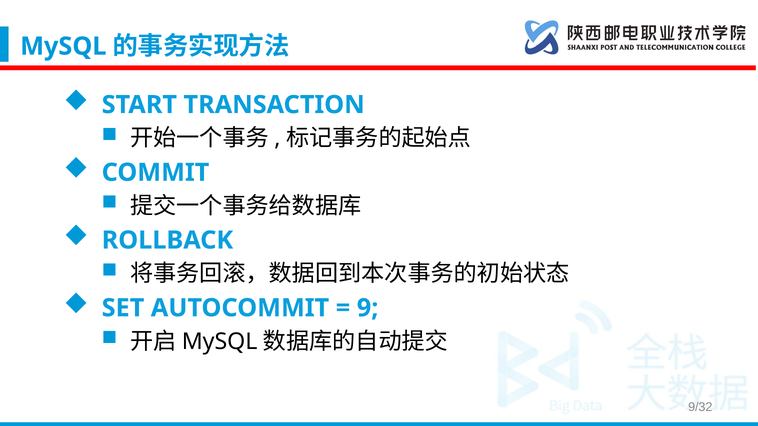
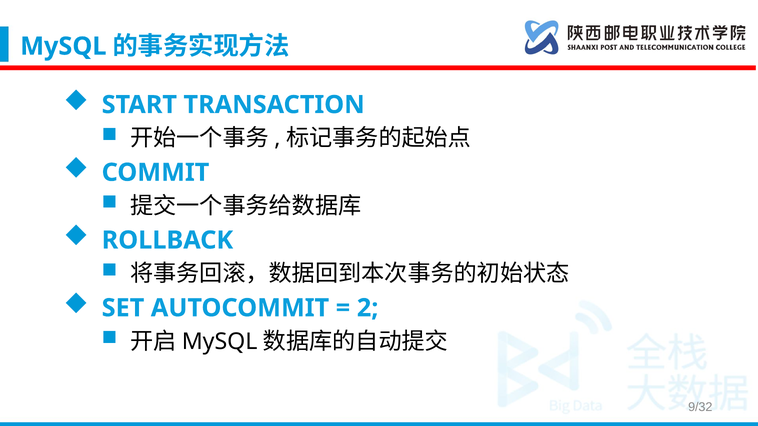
9: 9 -> 2 (368, 308)
